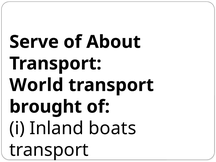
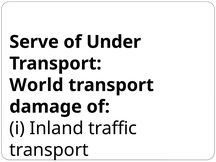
About: About -> Under (114, 42)
brought: brought -> damage (46, 107)
boats: boats -> traffic (113, 128)
